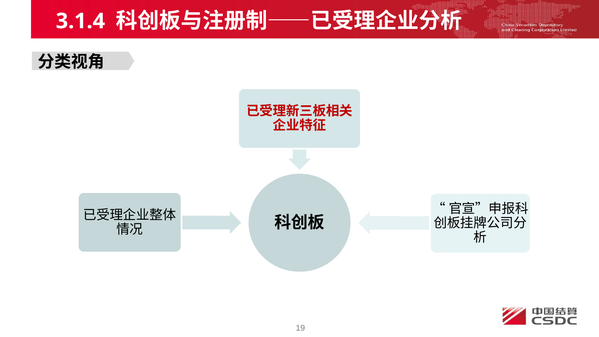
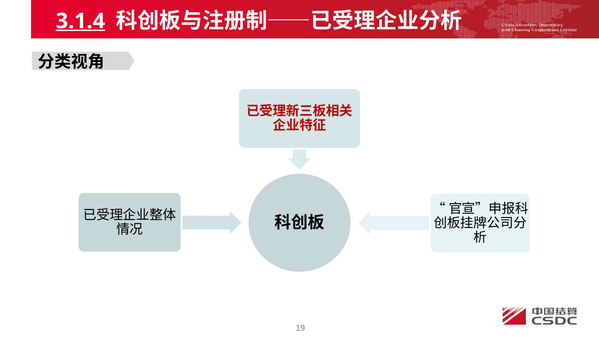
3.1.4 underline: none -> present (80, 21)
